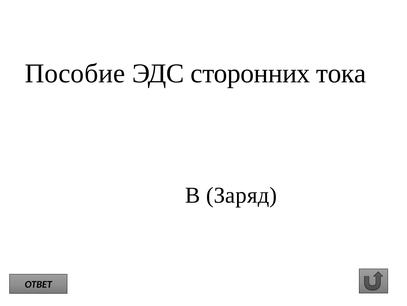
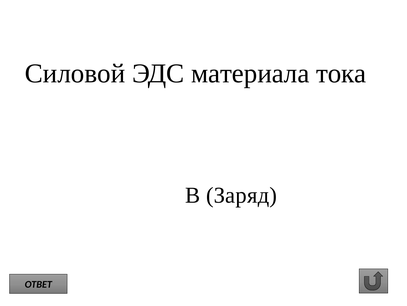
Пособие: Пособие -> Силовой (75, 73)
сторонних: сторонних -> материала (250, 73)
